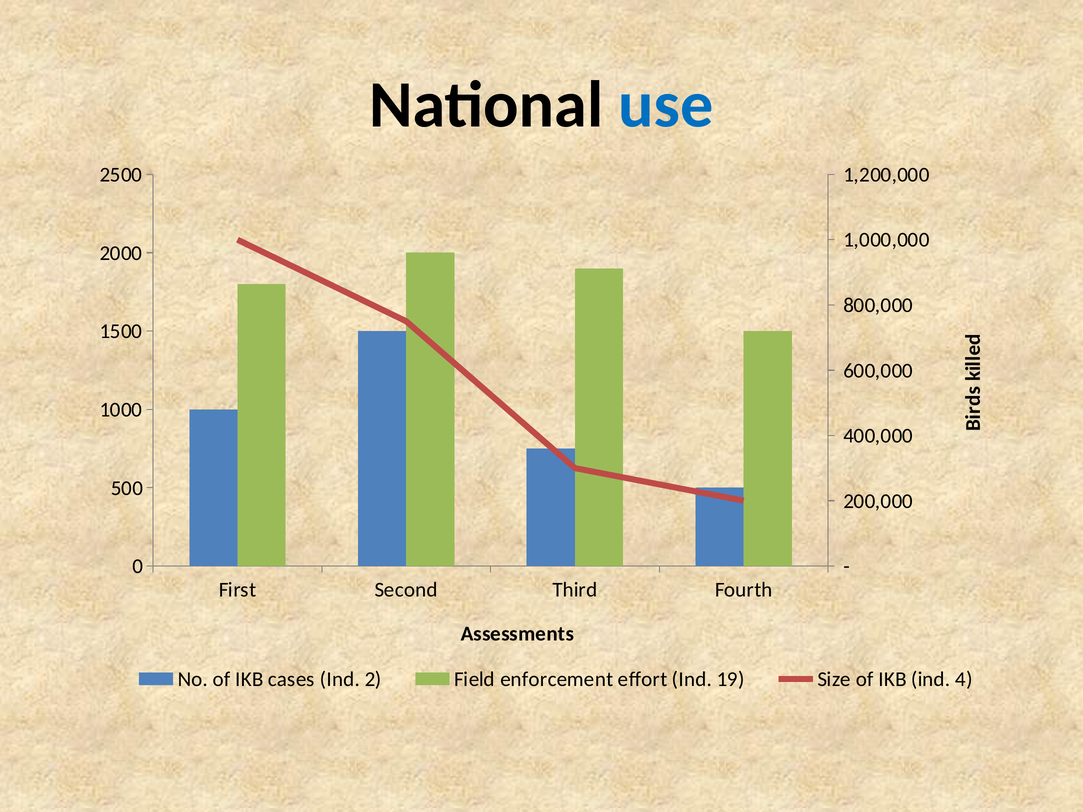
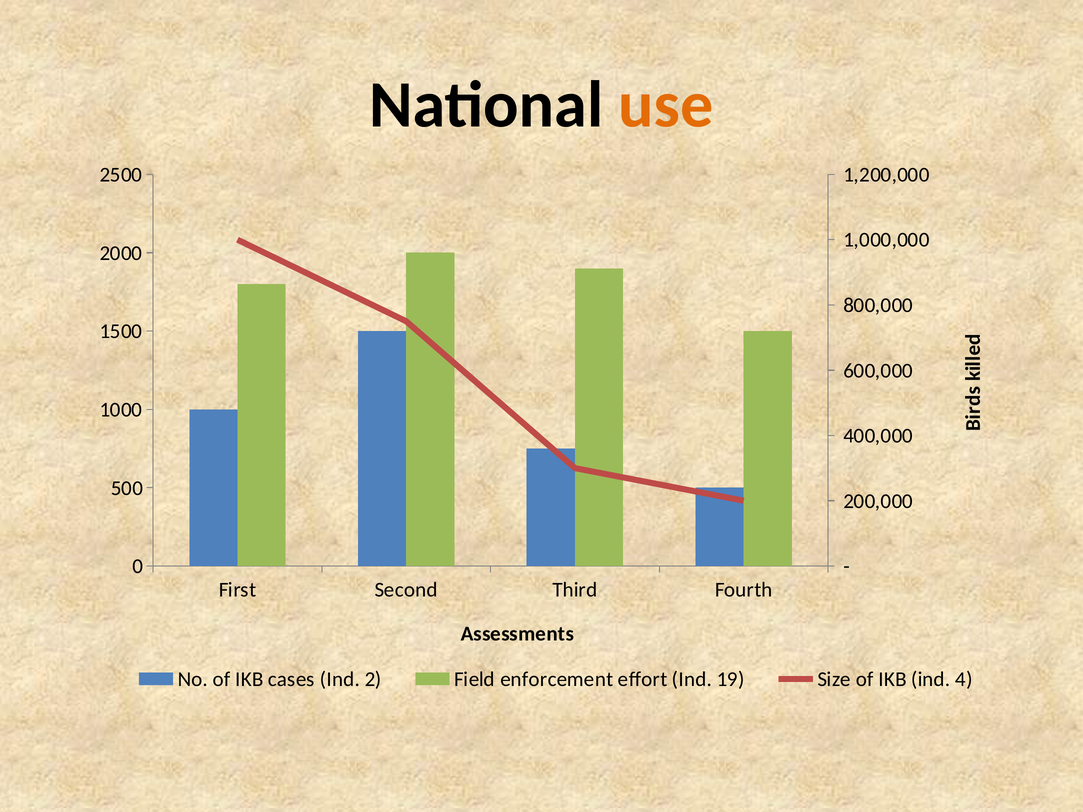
use colour: blue -> orange (666, 105)
